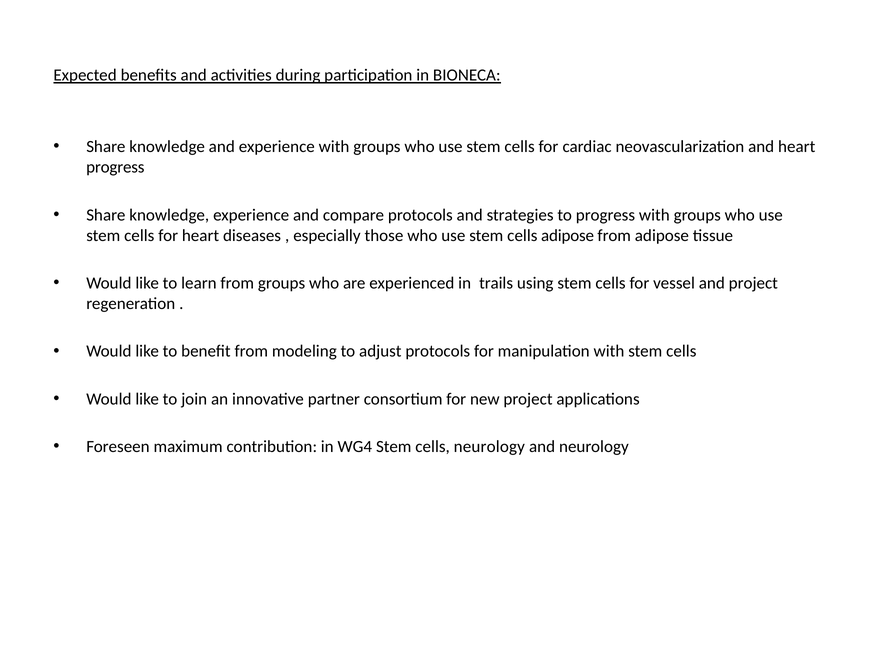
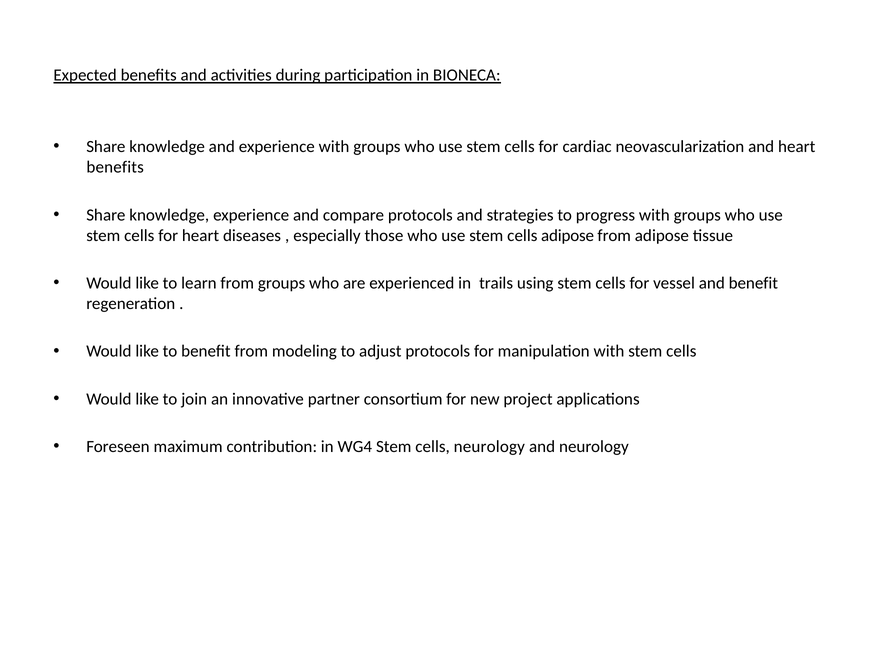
progress: progress -> benefits (115, 167)
and project: project -> benefit (753, 283)
